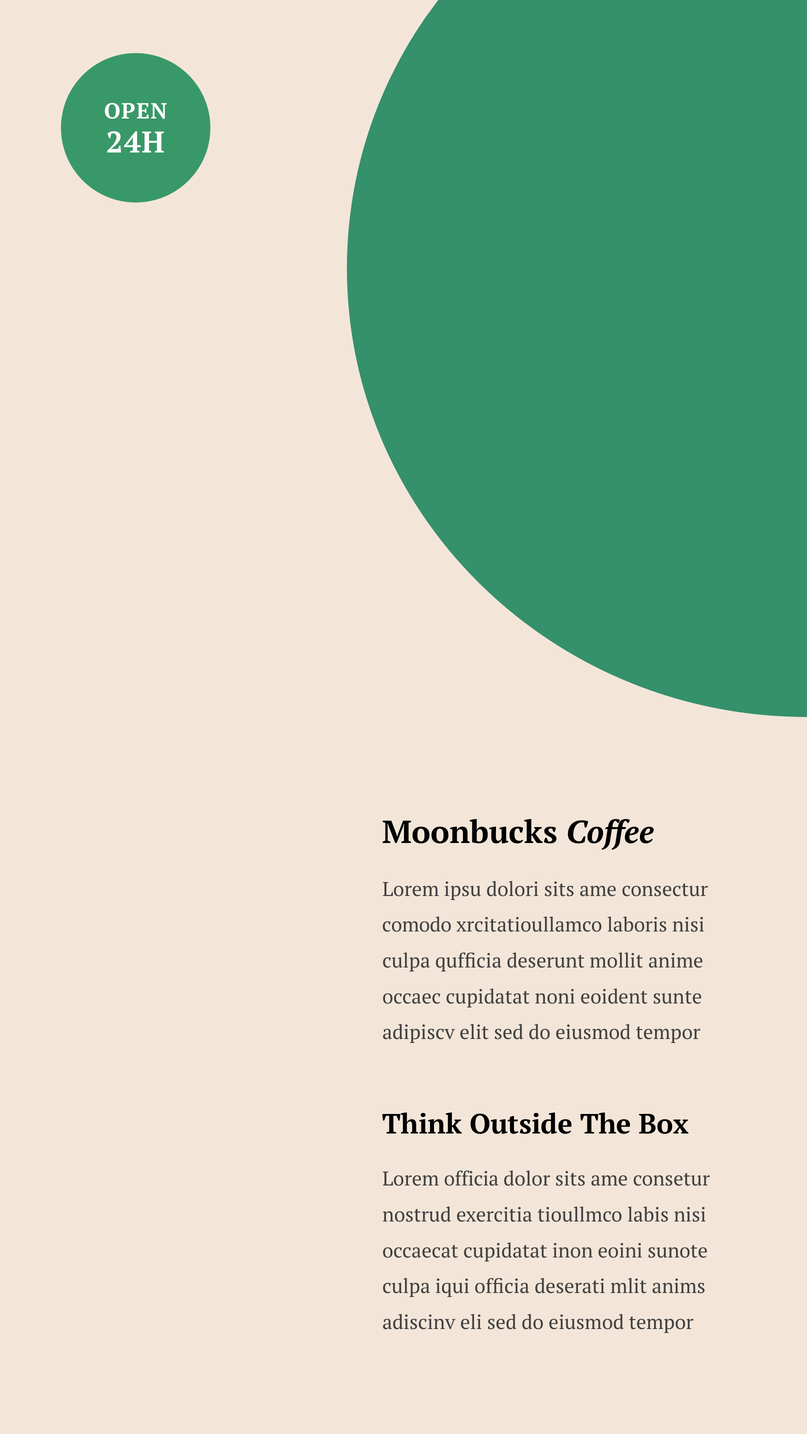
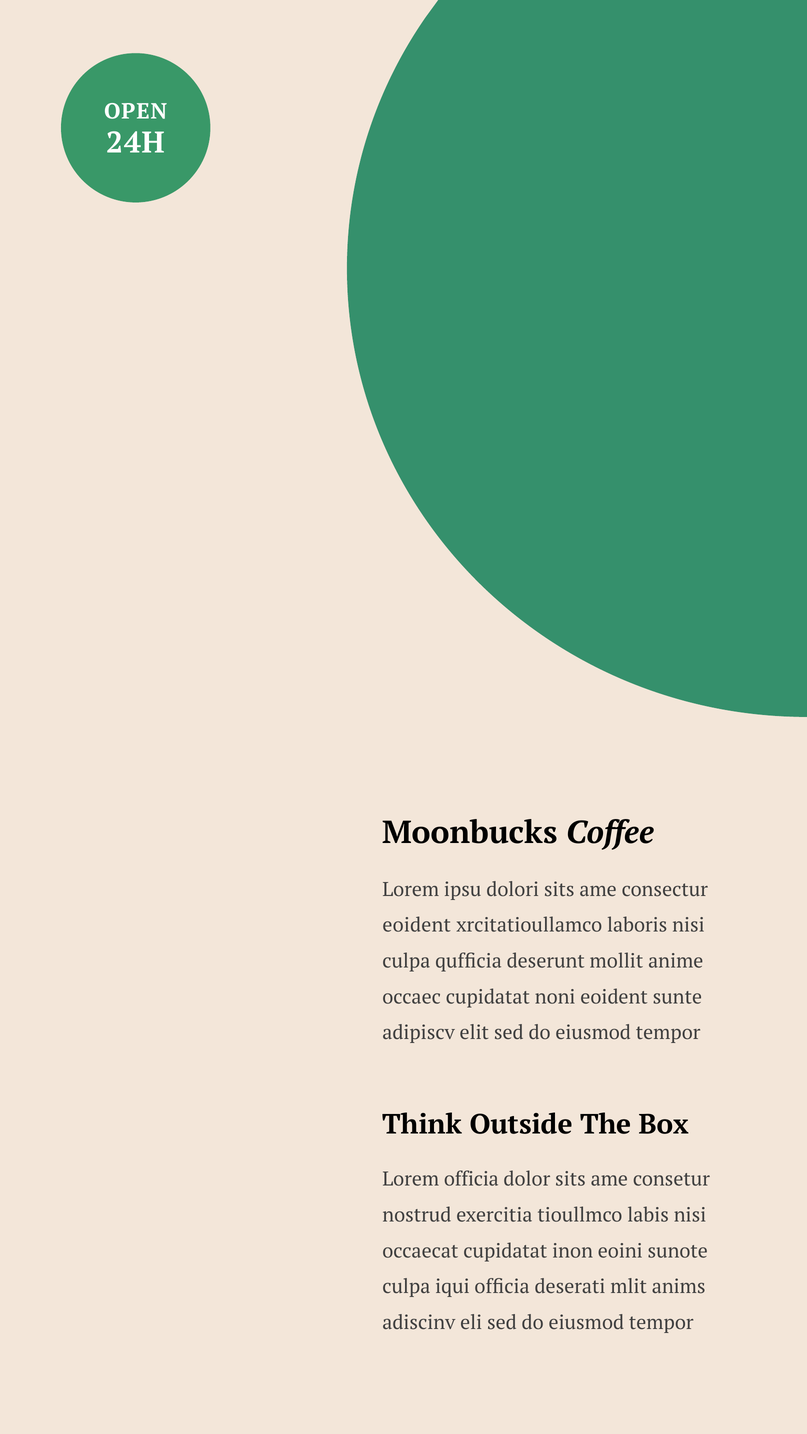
comodo: comodo -> eoident (417, 926)
